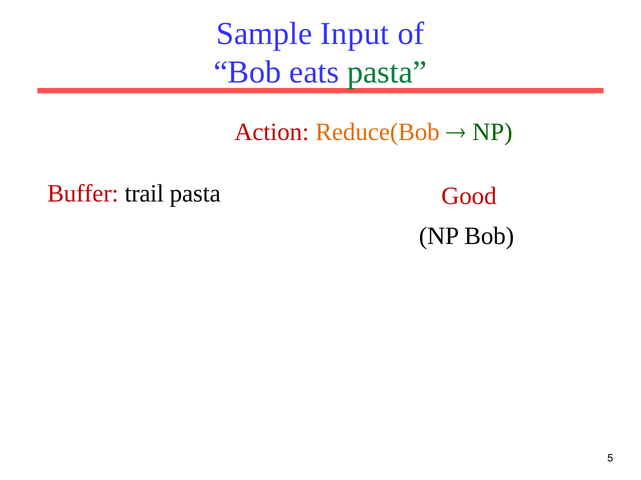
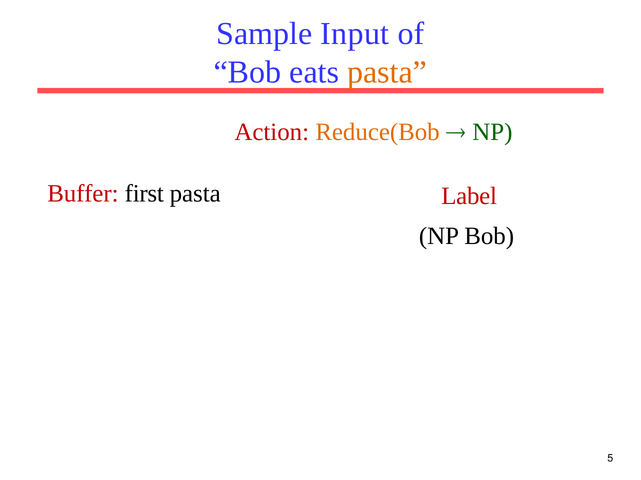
pasta colour: green -> orange (387, 72)
trail: trail -> first (144, 194)
Good: Good -> Label (469, 196)
